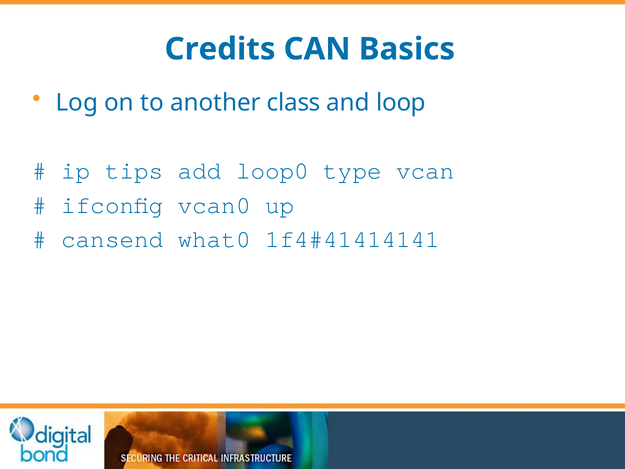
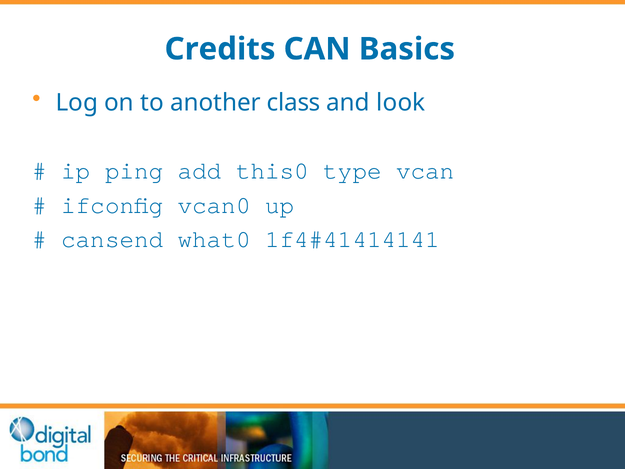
loop: loop -> look (401, 103)
tips: tips -> ping (134, 171)
loop0: loop0 -> this0 (272, 171)
